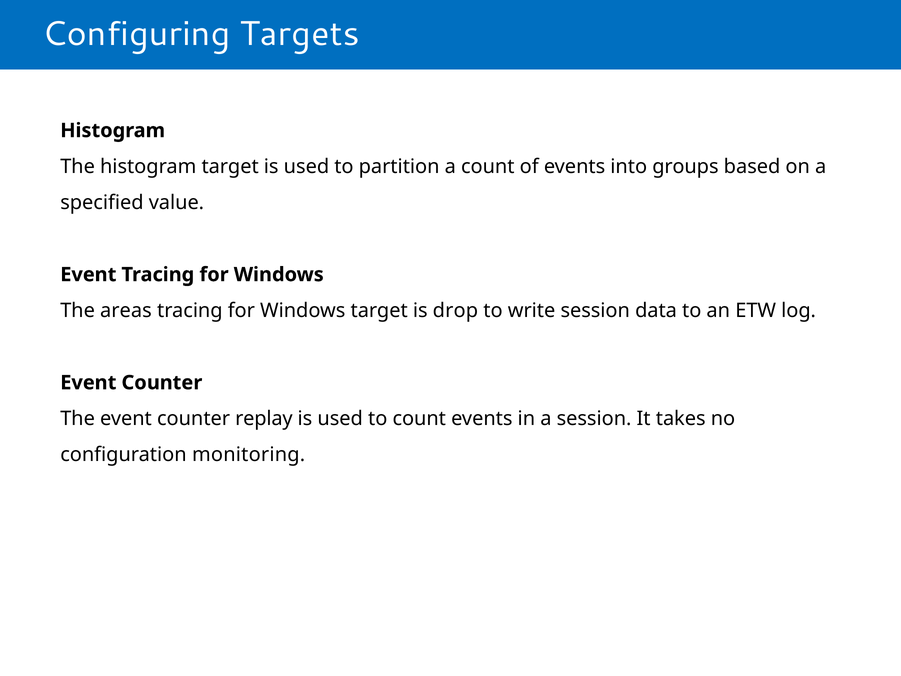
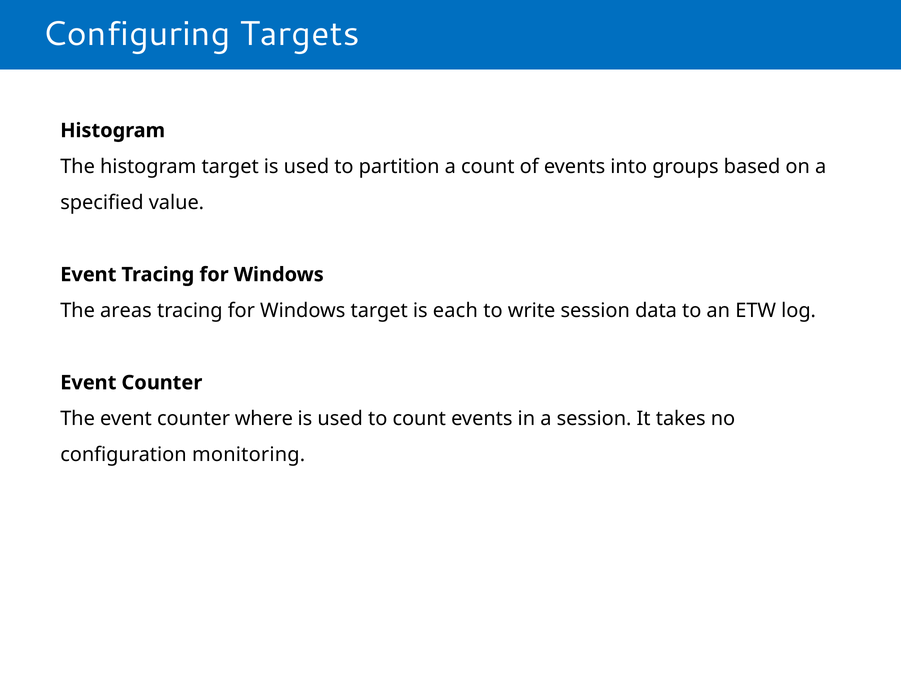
drop: drop -> each (455, 311)
replay: replay -> where (264, 419)
